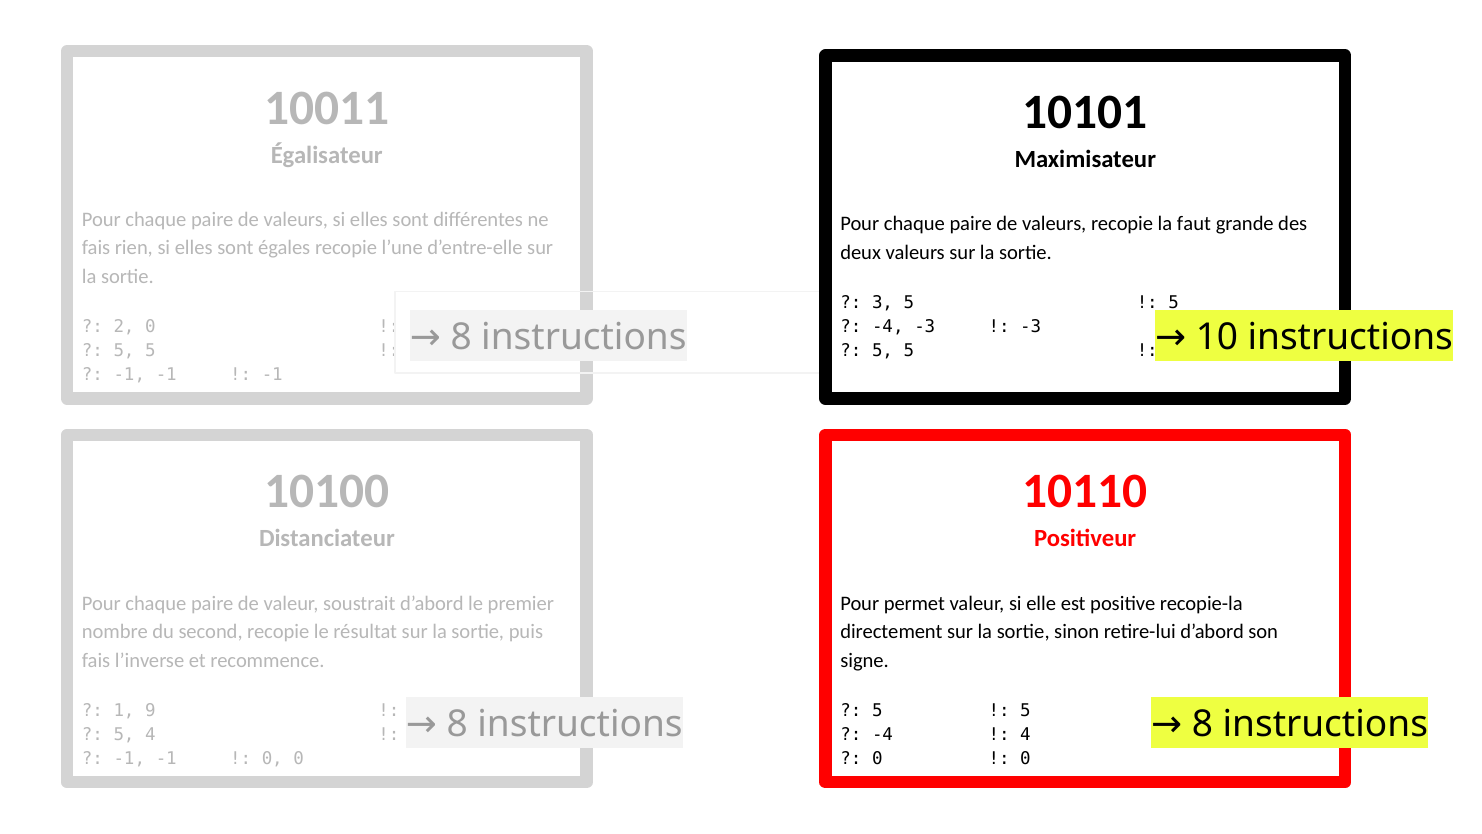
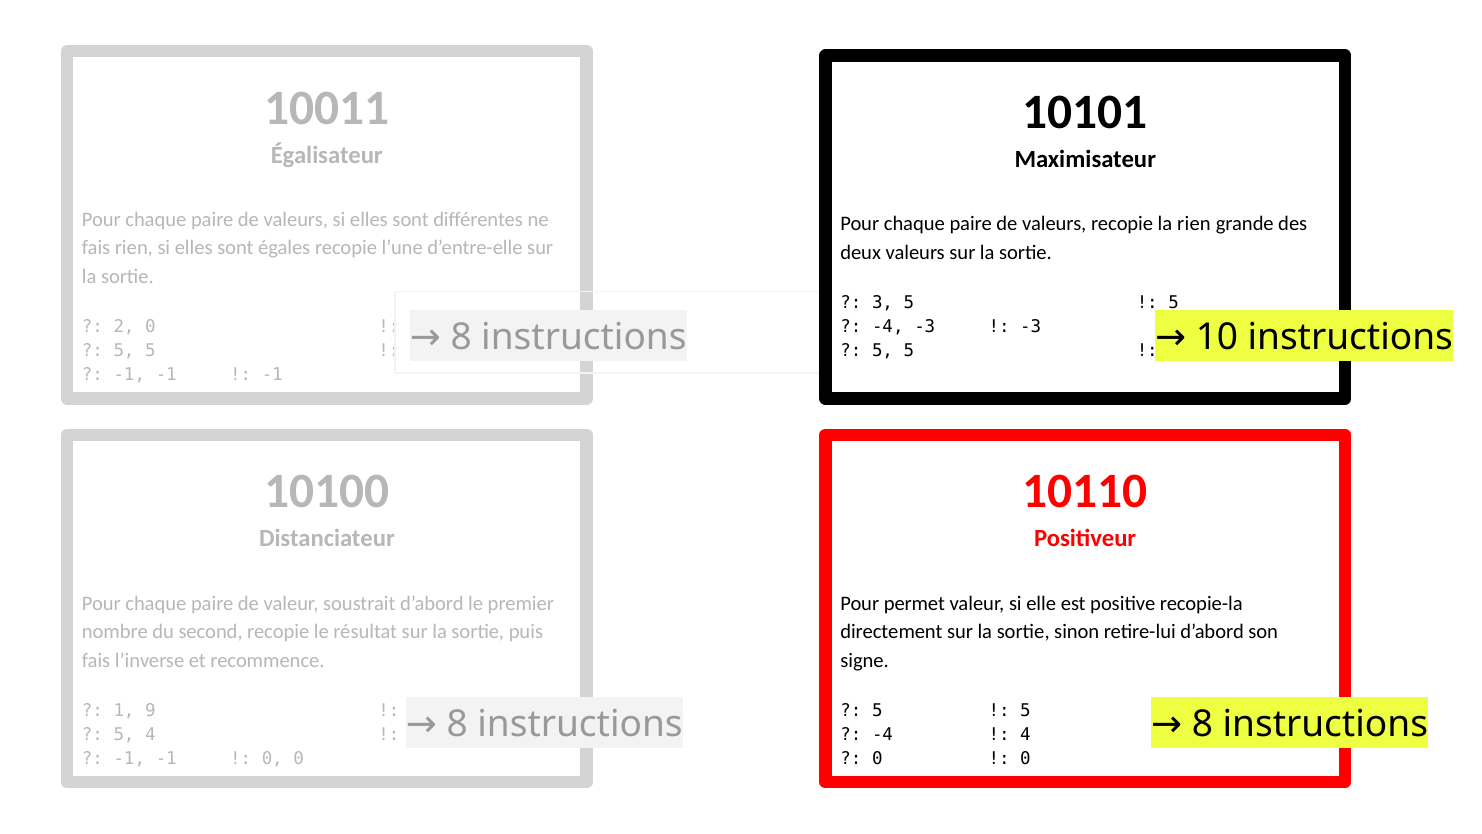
la faut: faut -> rien (1194, 224)
